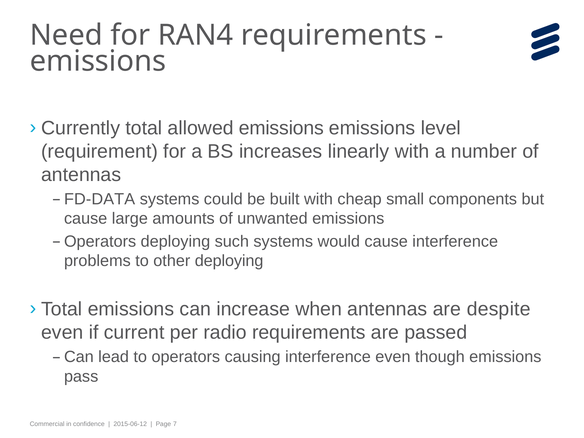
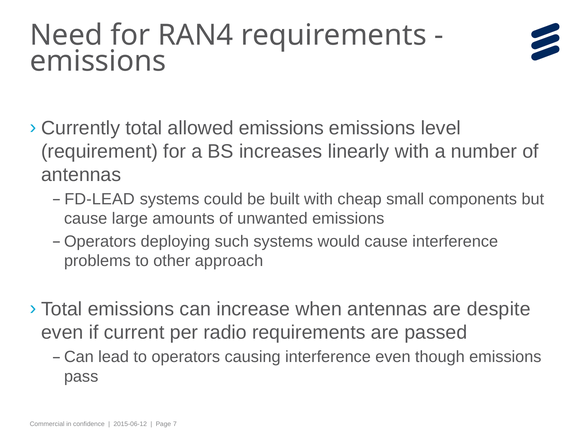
FD-DATA: FD-DATA -> FD-LEAD (100, 199)
other deploying: deploying -> approach (229, 261)
